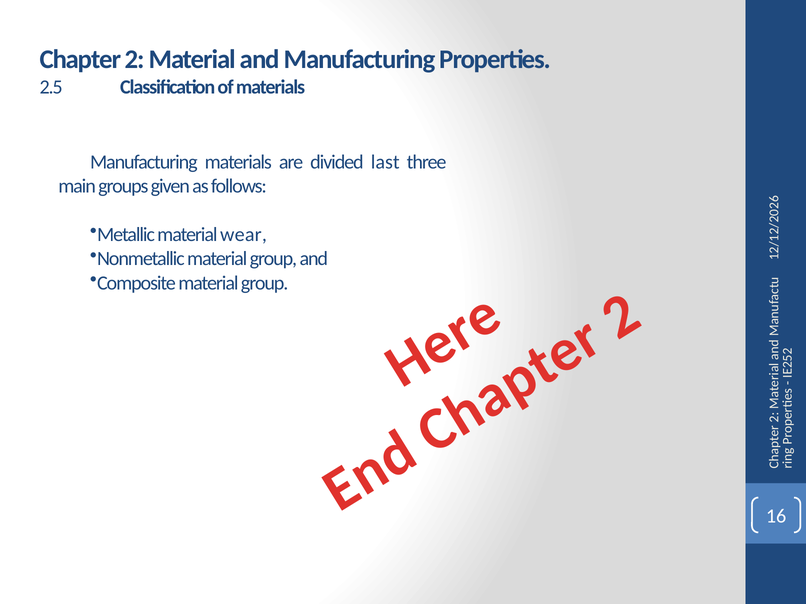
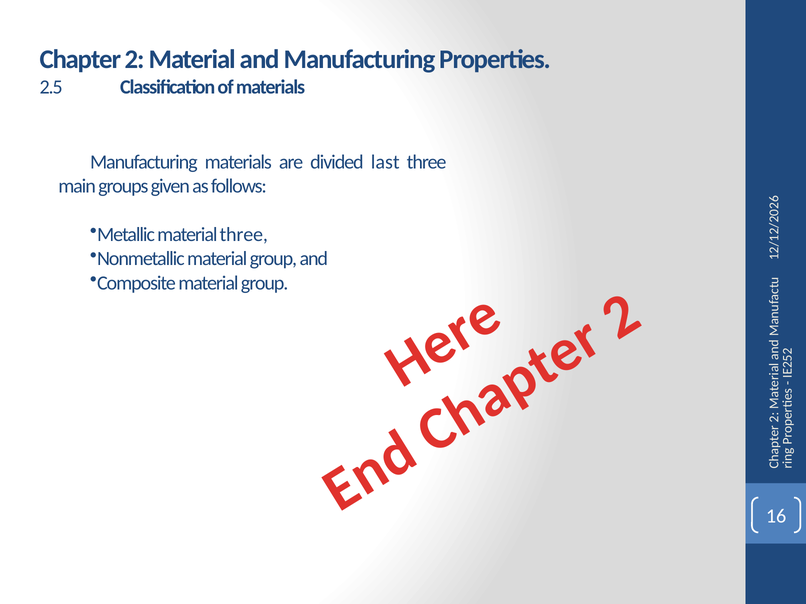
material wear: wear -> three (244, 235)
